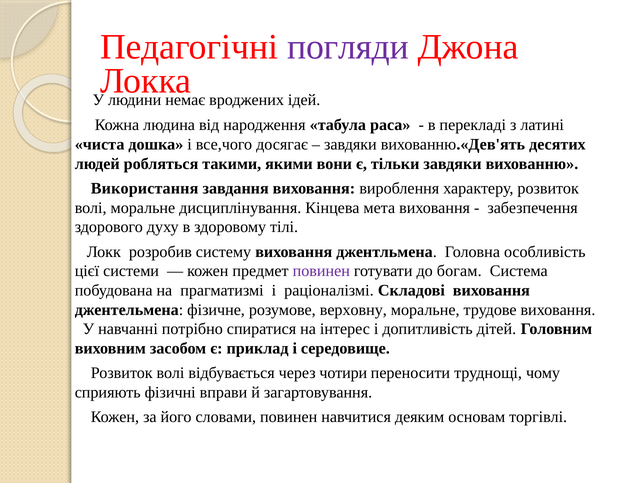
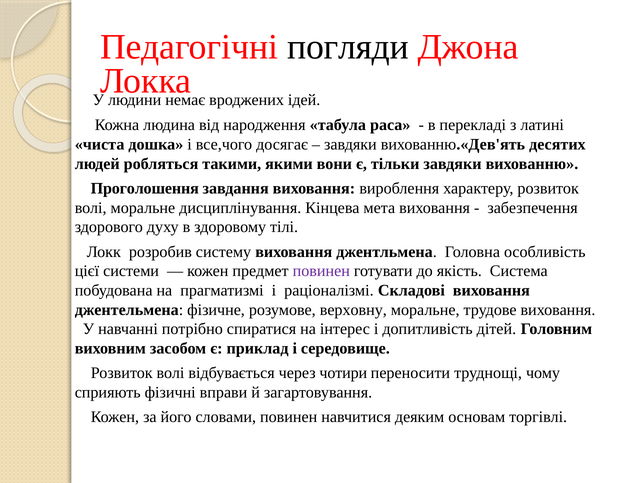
погляди colour: purple -> black (348, 47)
Використання: Використання -> Проголошення (145, 188)
богам: богам -> якість (459, 271)
